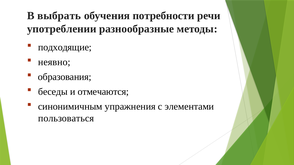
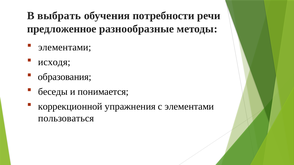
употреблении: употреблении -> предложенное (62, 29)
подходящие: подходящие -> элементами (65, 47)
неявно: неявно -> исходя (54, 62)
отмечаются: отмечаются -> понимается (103, 92)
синонимичным: синонимичным -> коррекционной (70, 107)
